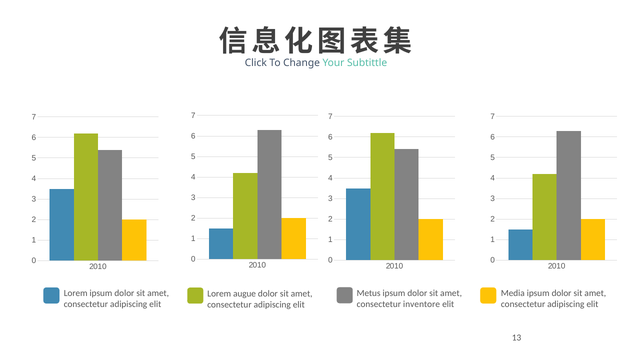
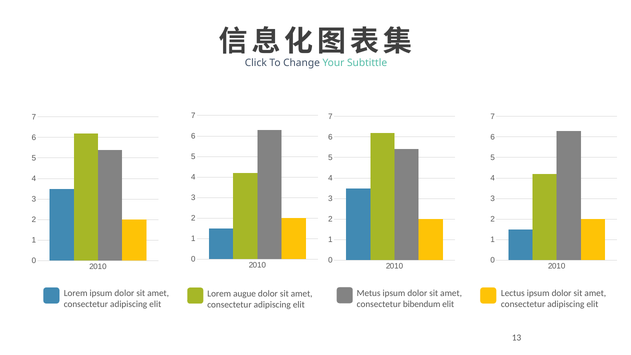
Media: Media -> Lectus (513, 293)
inventore: inventore -> bibendum (422, 304)
